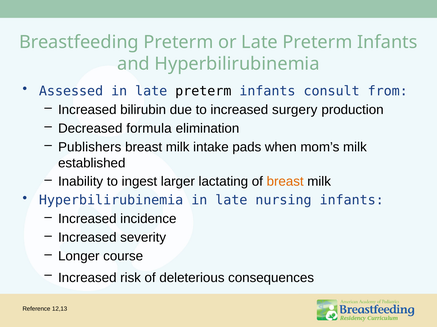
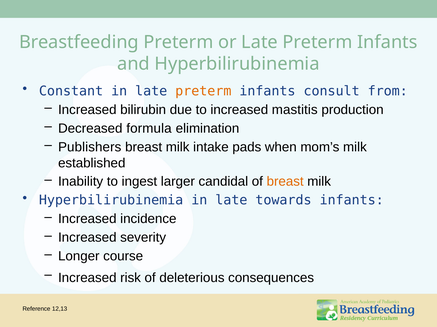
Assessed: Assessed -> Constant (71, 91)
preterm colour: black -> orange (203, 91)
surgery: surgery -> mastitis (295, 110)
lactating: lactating -> candidal (223, 182)
nursing: nursing -> towards (283, 201)
